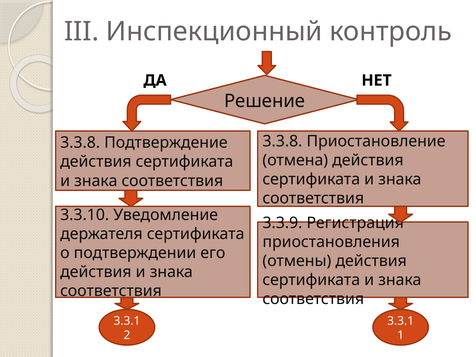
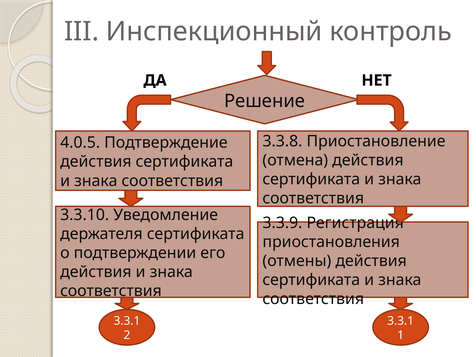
3.3.8: 3.3.8 -> 4.0.5 (80, 143)
